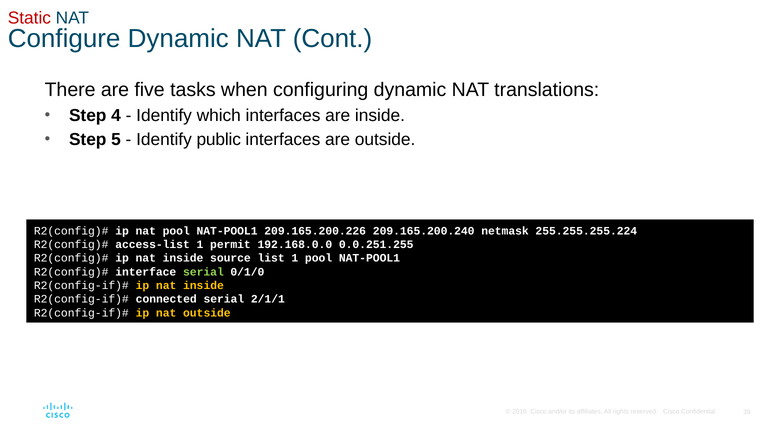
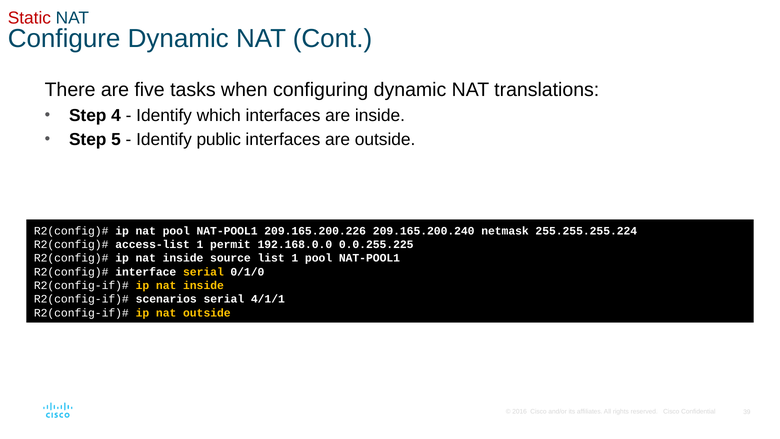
0.0.251.255: 0.0.251.255 -> 0.0.255.225 (376, 244)
serial colour: light green -> yellow (203, 272)
connected: connected -> scenarios (166, 299)
2/1/1: 2/1/1 -> 4/1/1 (268, 299)
